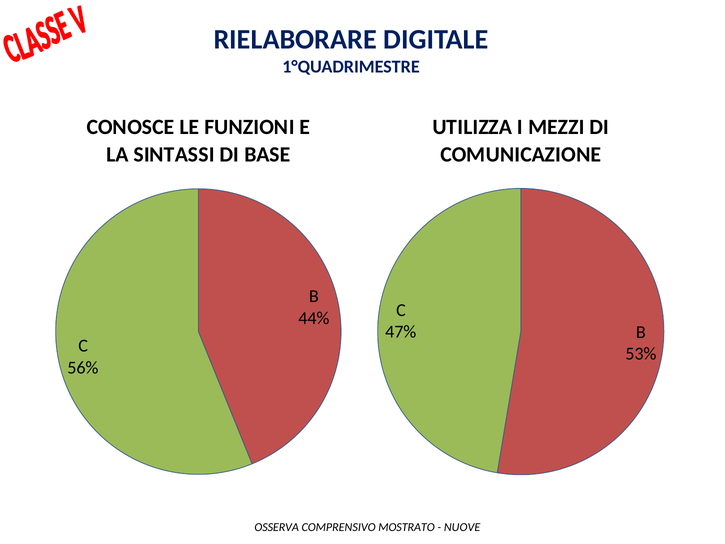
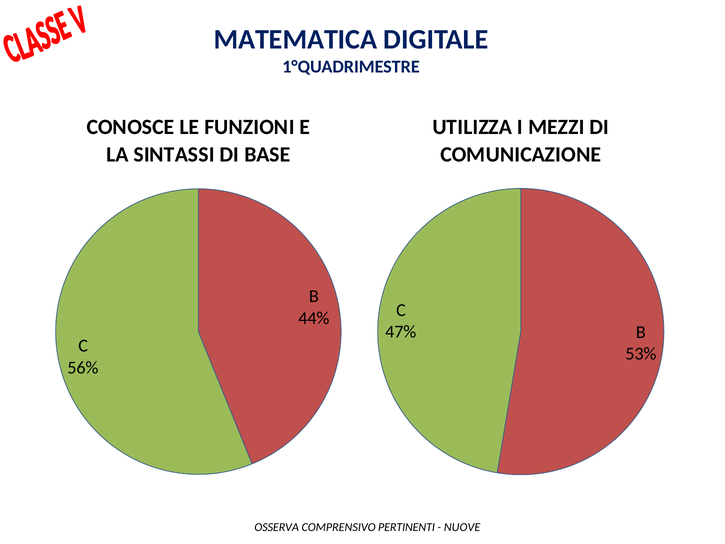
RIELABORARE: RIELABORARE -> MATEMATICA (295, 40)
MOSTRATO: MOSTRATO -> PERTINENTI (407, 527)
